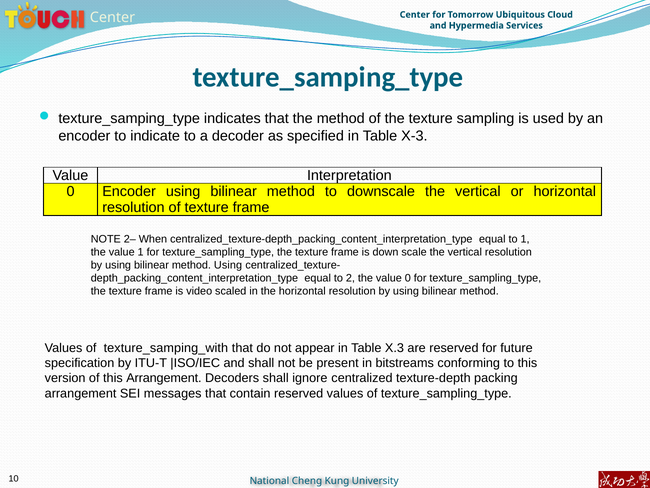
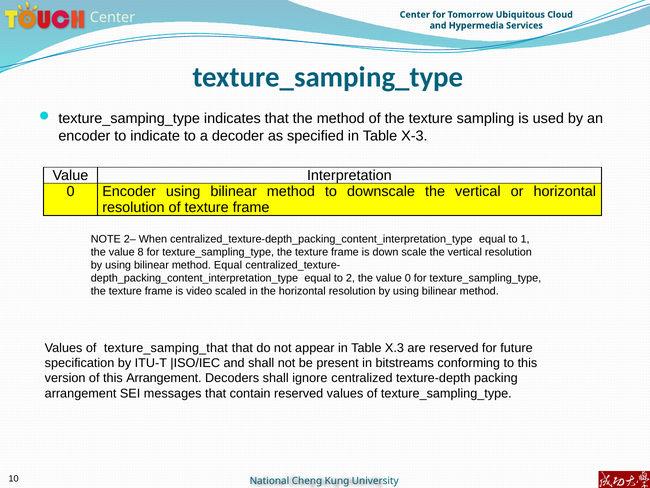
value 1: 1 -> 8 (141, 252)
method Using: Using -> Equal (228, 265)
texture_samping_with: texture_samping_with -> texture_samping_that (166, 348)
